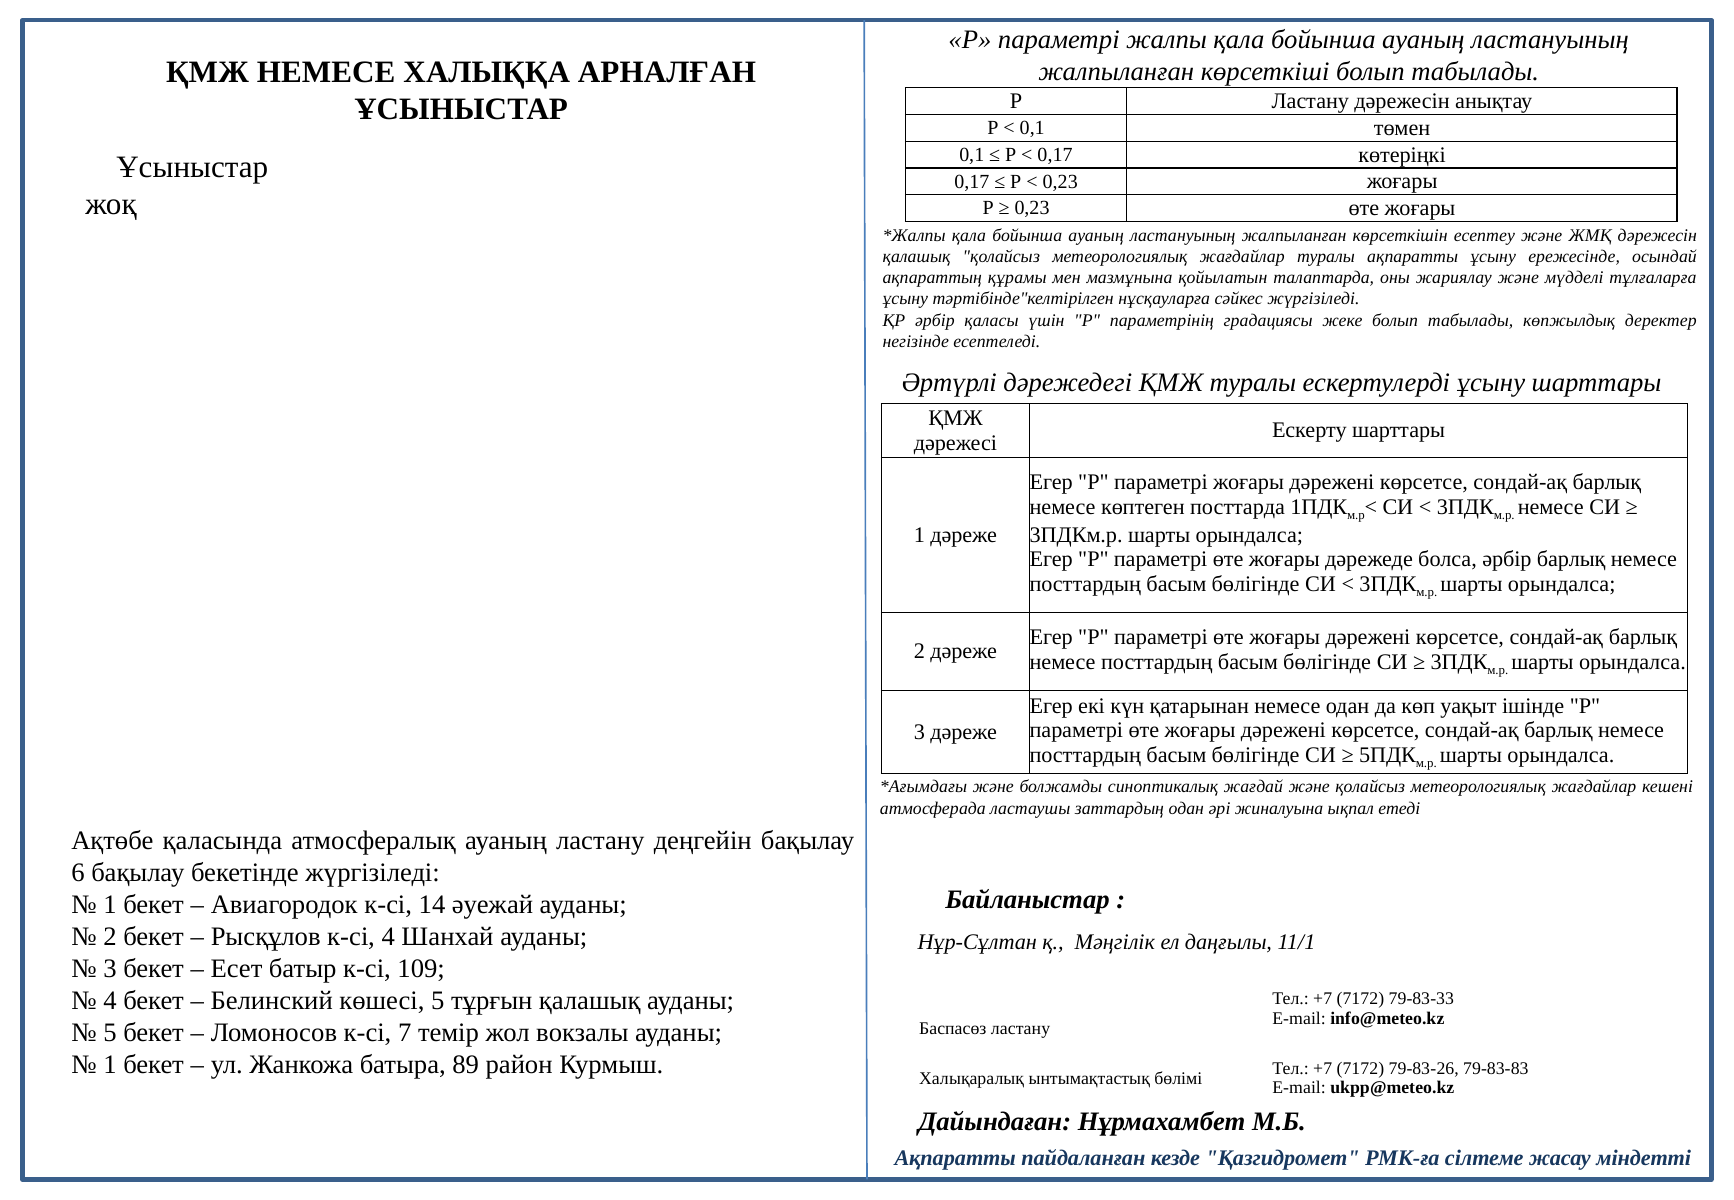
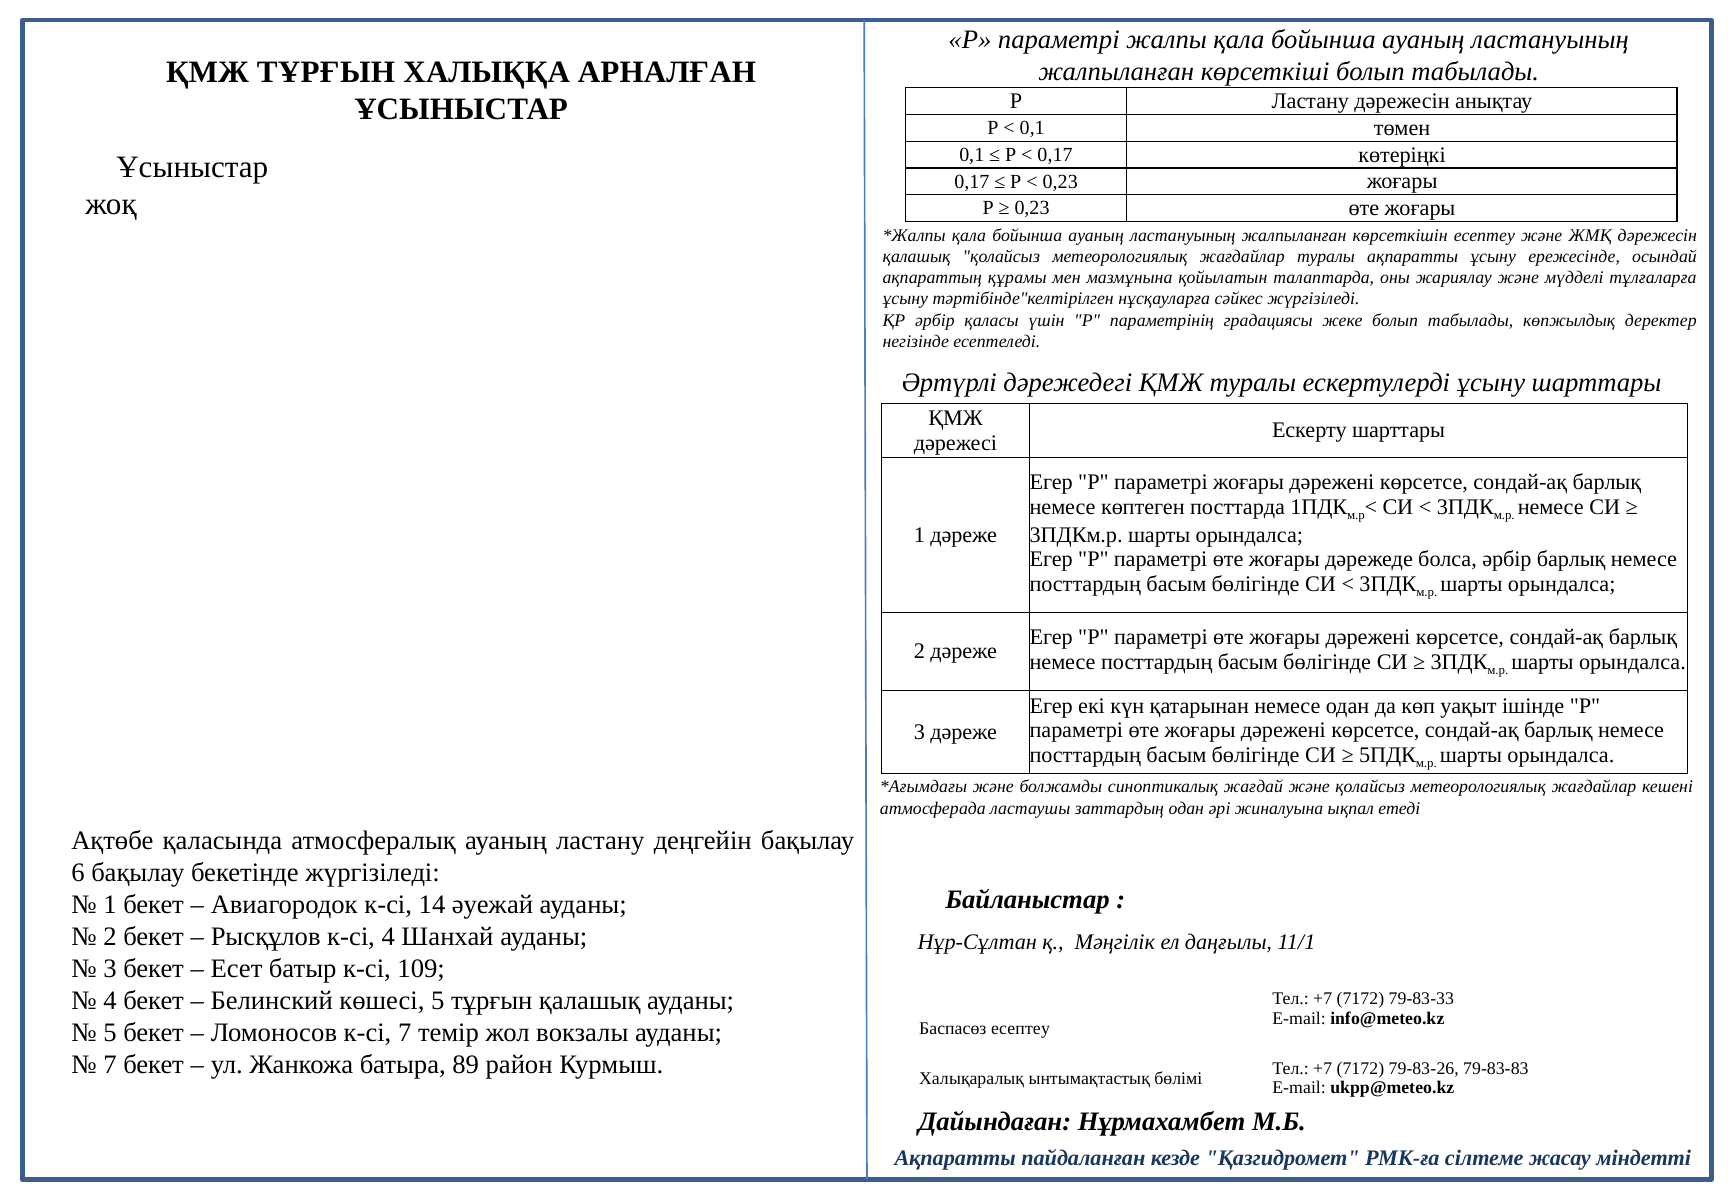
ҚМЖ НЕМЕСЕ: НЕМЕСЕ -> ТҰРҒЫН (326, 72)
Баспасөз ластану: ластану -> есептеу (1021, 1029)
1: 1 -> 7 (110, 1065)
